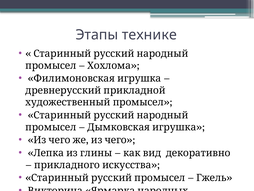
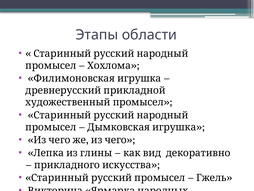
технике: технике -> области (149, 35)
